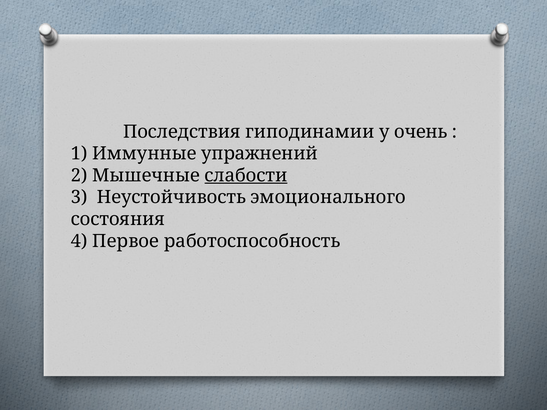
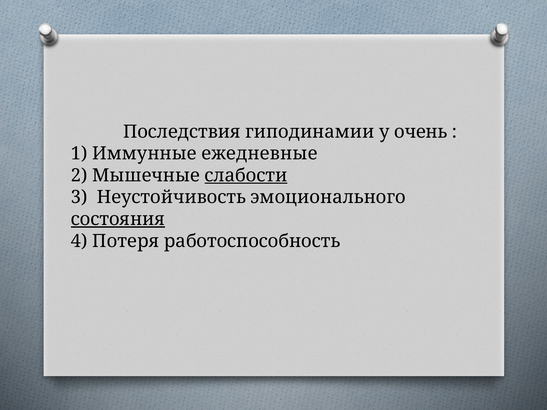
упражнений: упражнений -> ежедневные (259, 154)
состояния underline: none -> present (118, 219)
Первое: Первое -> Потеря (126, 241)
